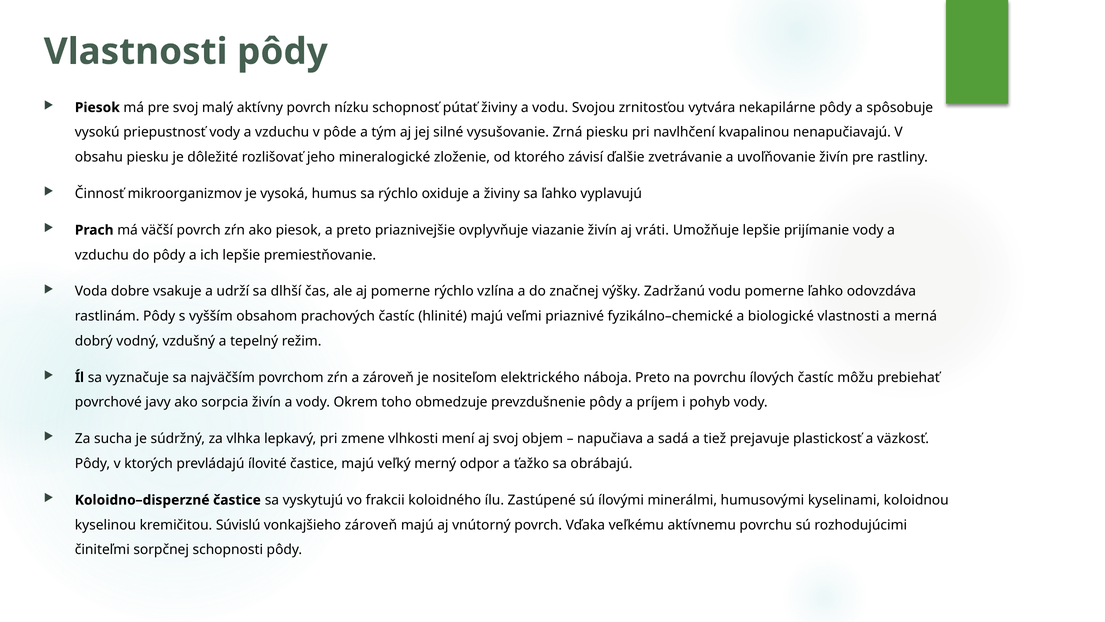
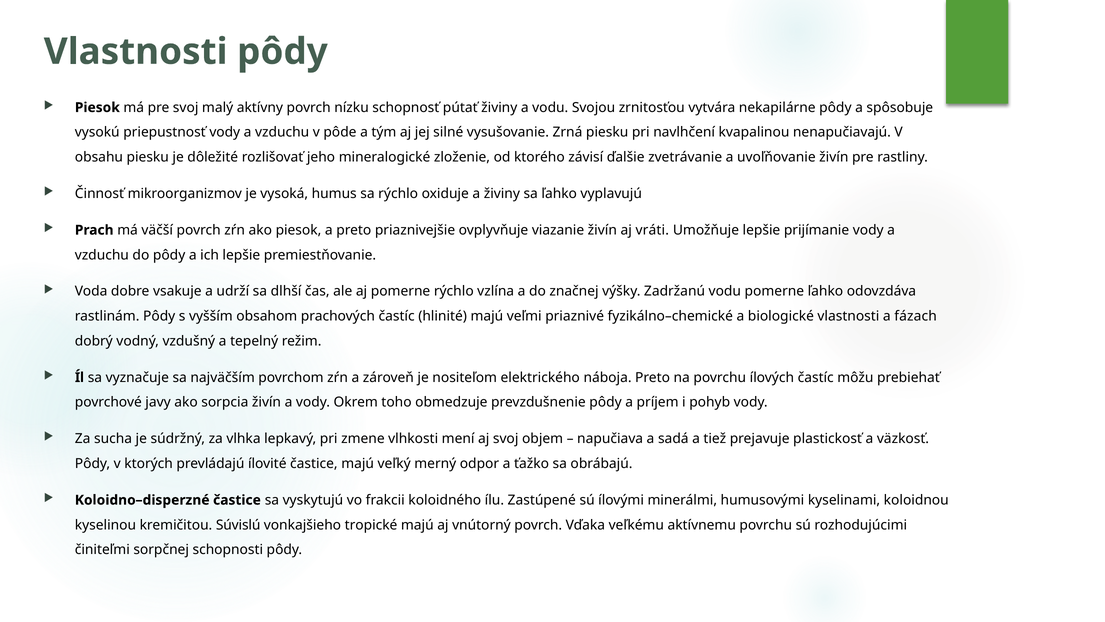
merná: merná -> fázach (916, 316)
vonkajšieho zároveň: zároveň -> tropické (371, 525)
